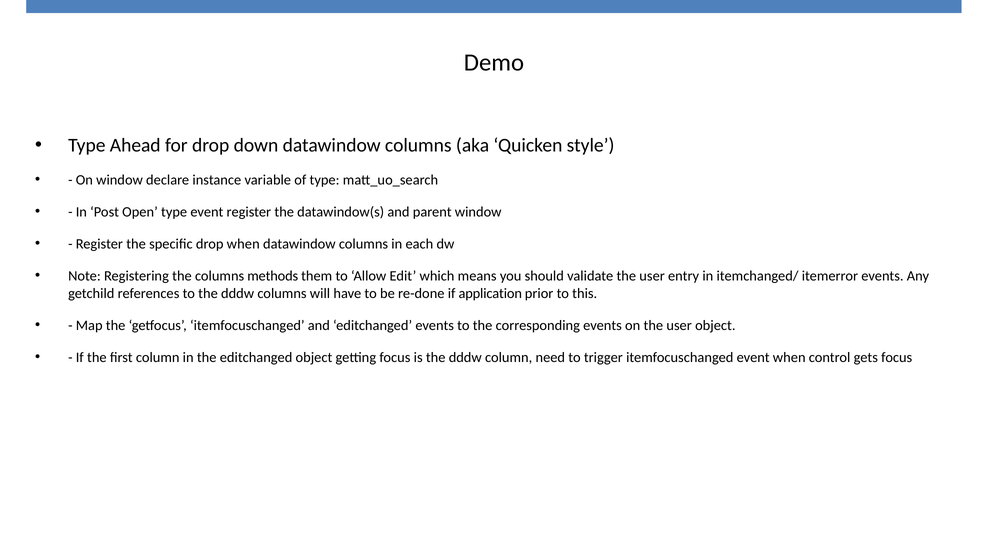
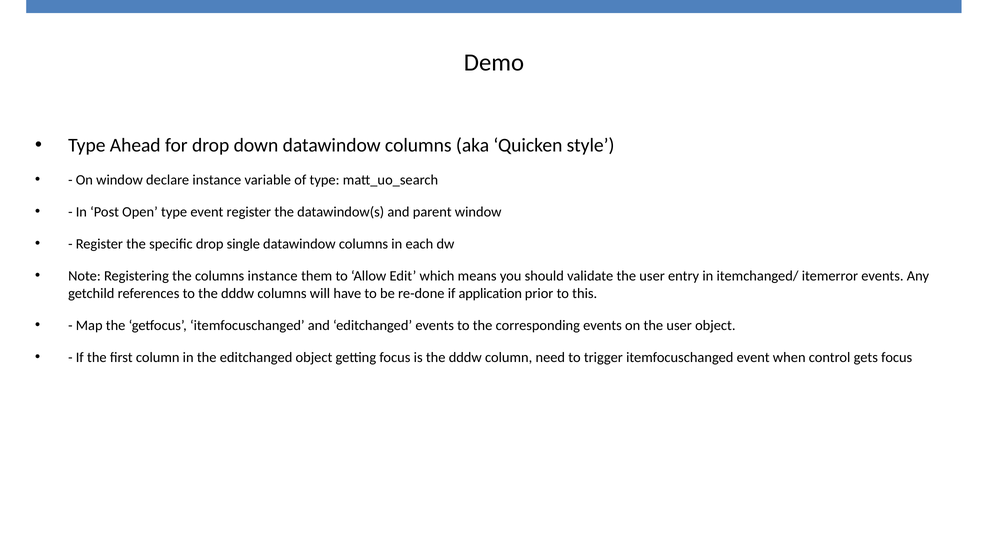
drop when: when -> single (243, 244)
columns methods: methods -> instance (273, 276)
